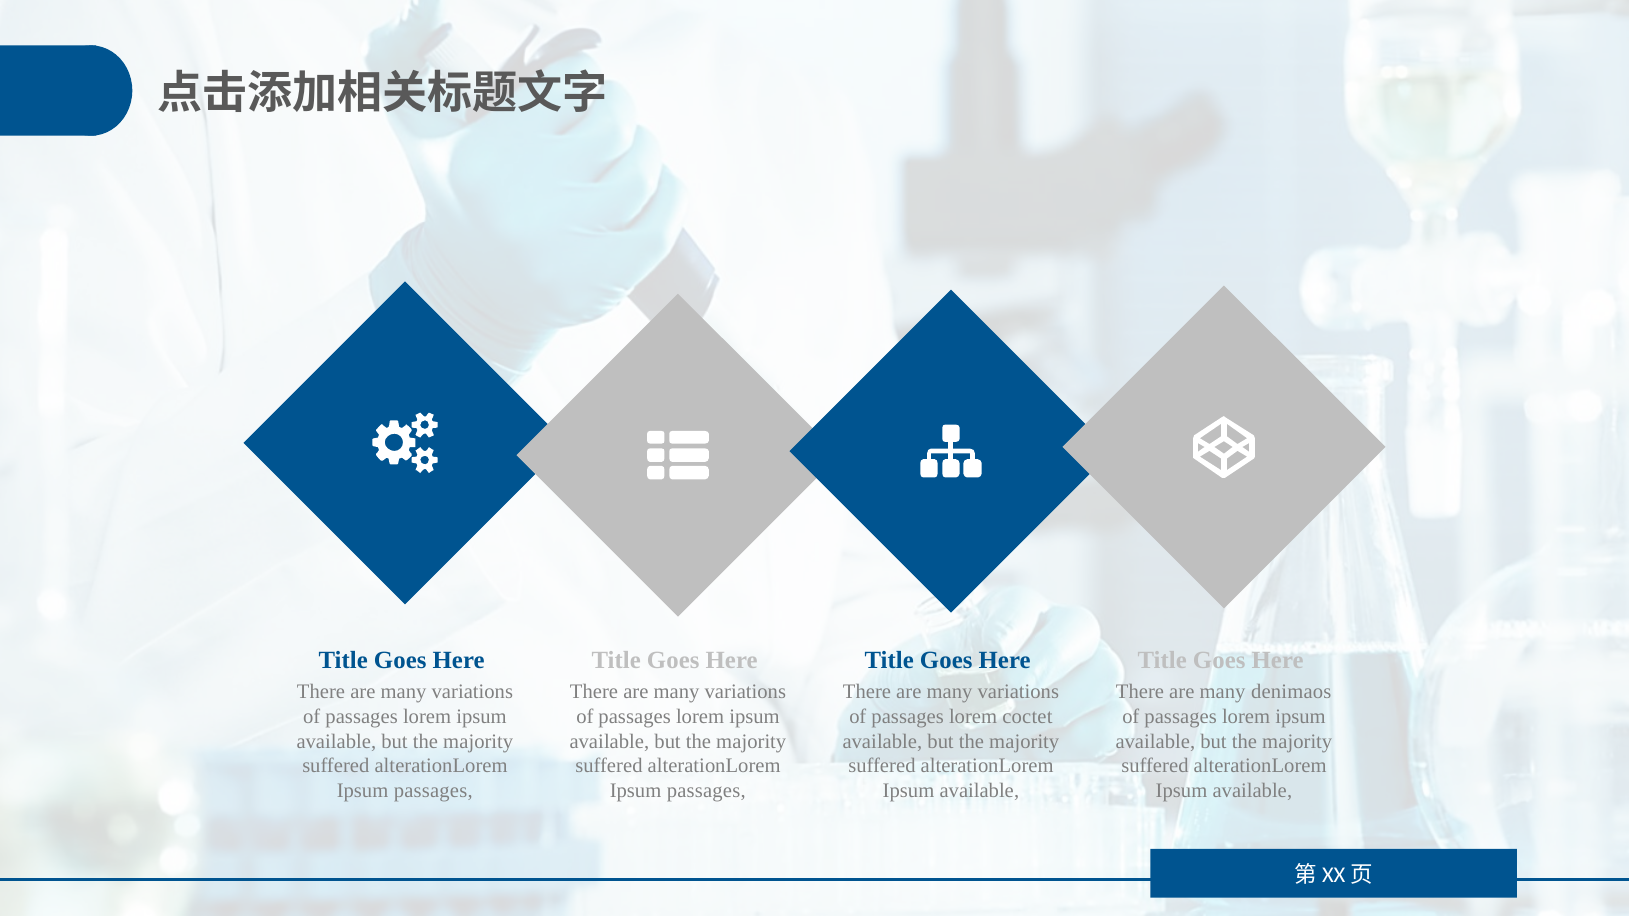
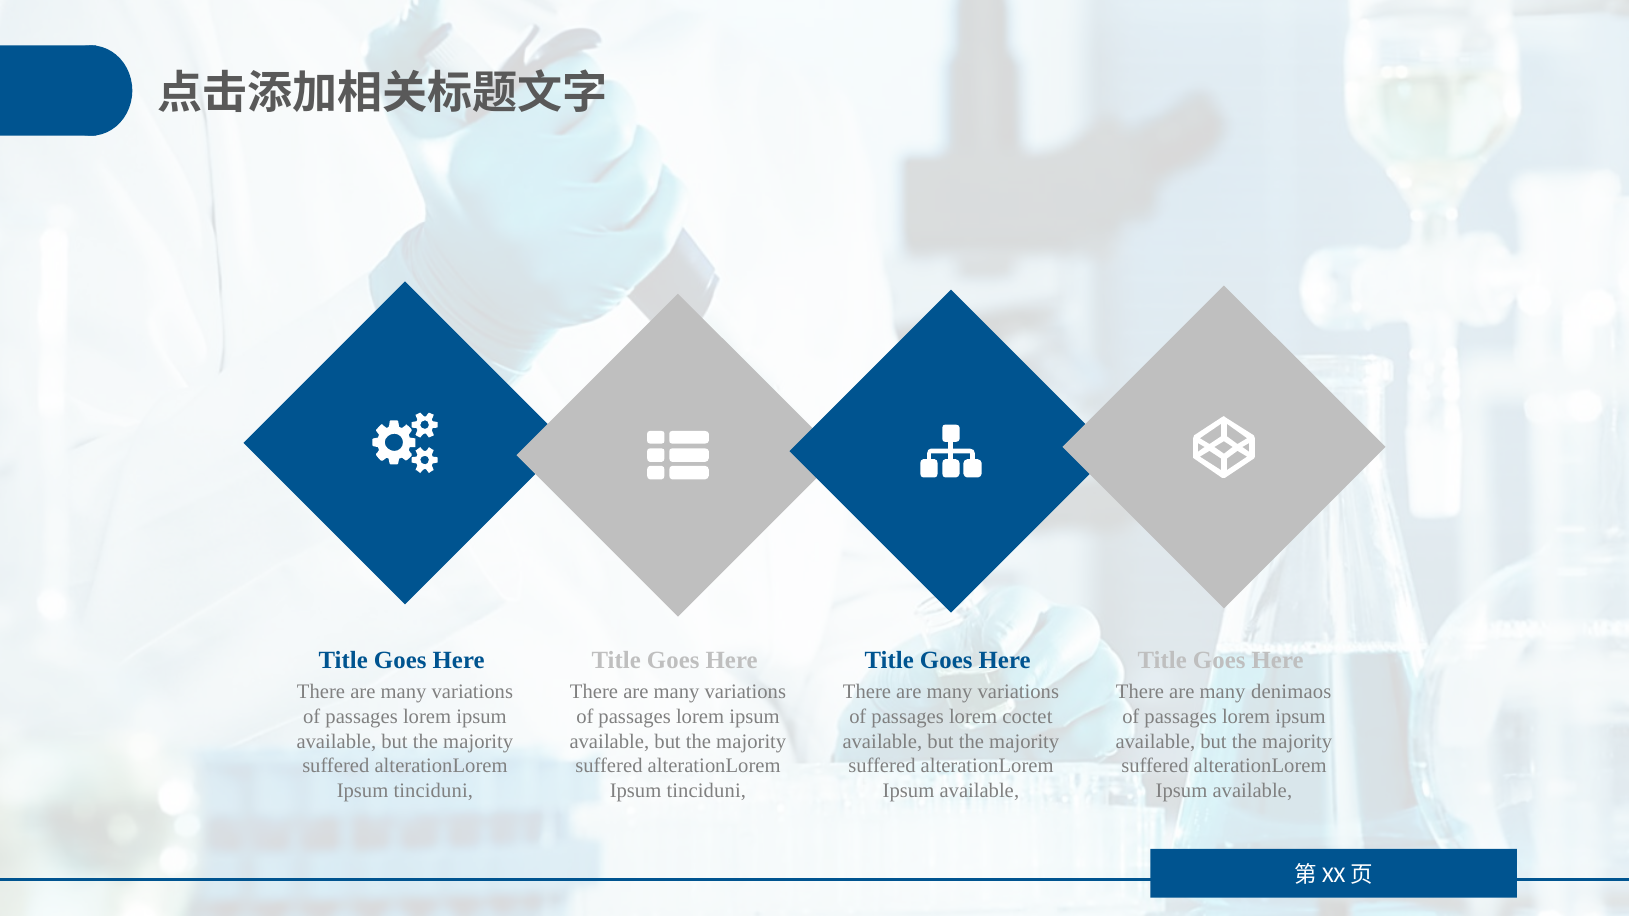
passages: passages -> tinciduni (433, 791)
passages: passages -> tinciduni (706, 791)
